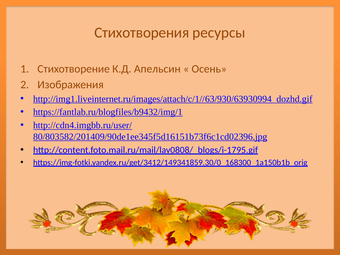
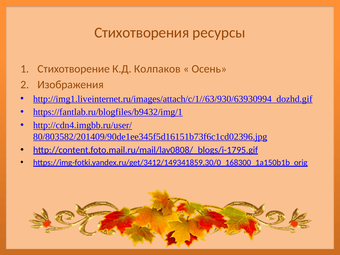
Апельсин: Апельсин -> Колпаков (157, 69)
